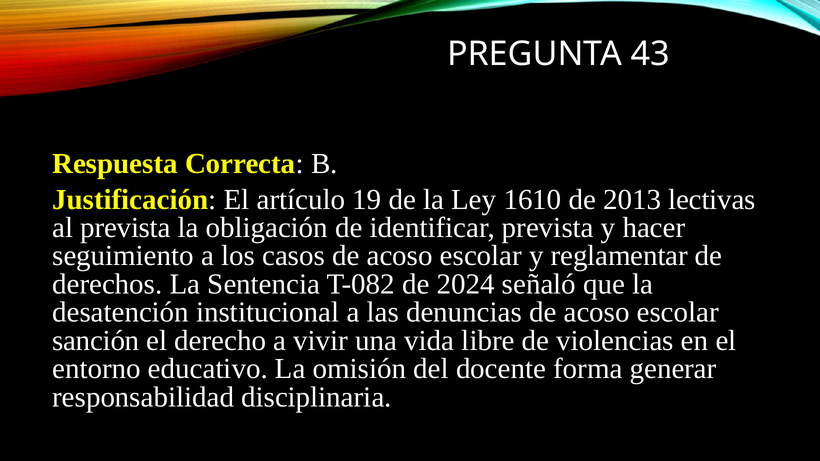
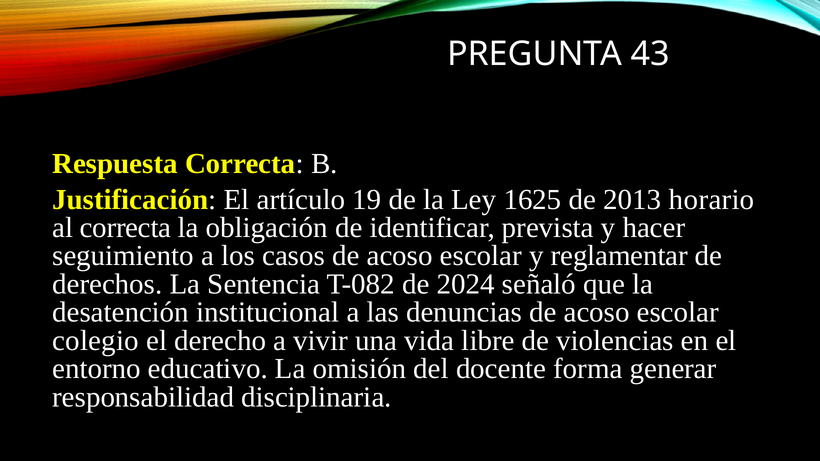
1610: 1610 -> 1625 (533, 200)
lectivas: lectivas -> horario (712, 200)
al prevista: prevista -> correcta (126, 228)
sanción: sanción -> colegio (96, 341)
